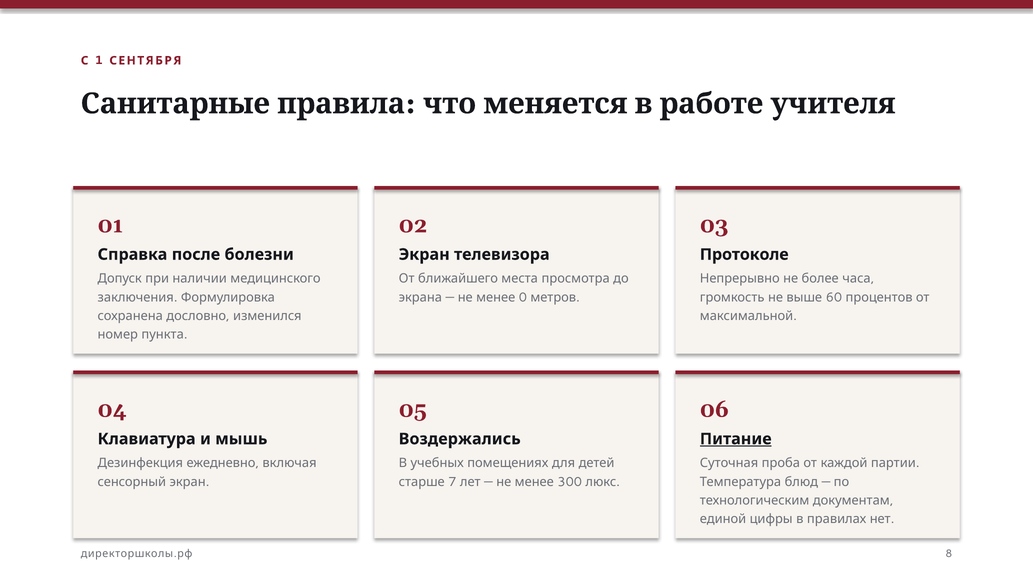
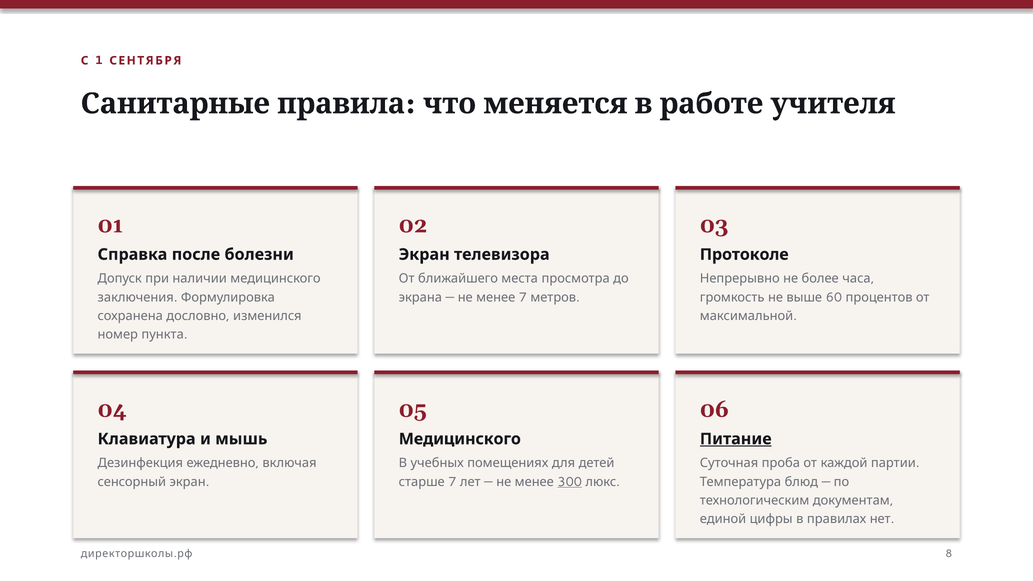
0: 0 -> 7 (523, 297)
Воздержались: Воздержались -> Медицинского (460, 439)
300 underline: none -> present (570, 482)
